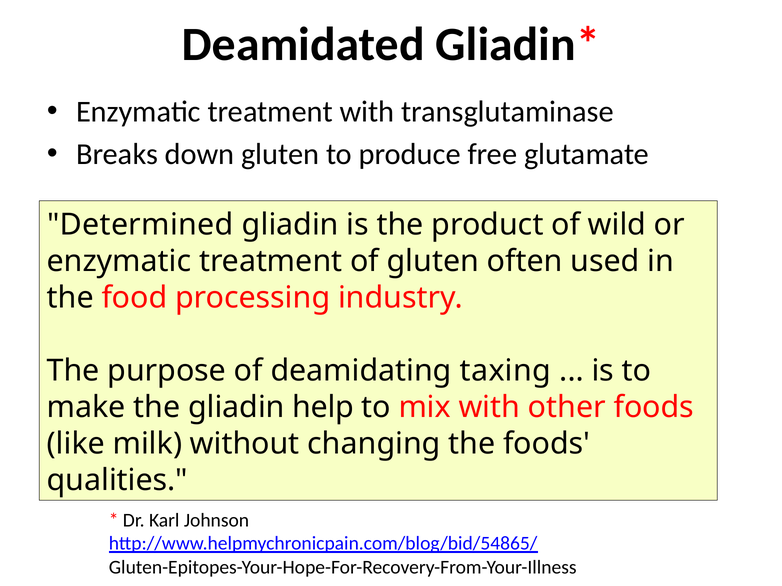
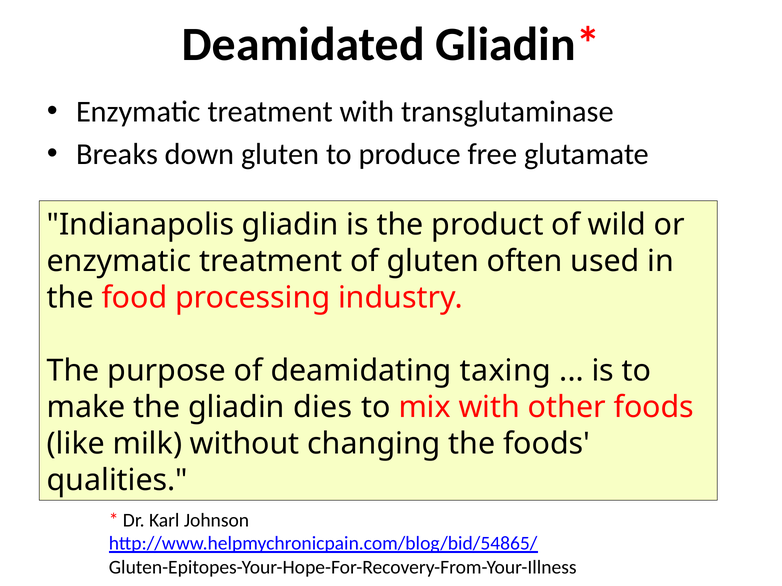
Determined: Determined -> Indianapolis (140, 225)
help: help -> dies (323, 408)
